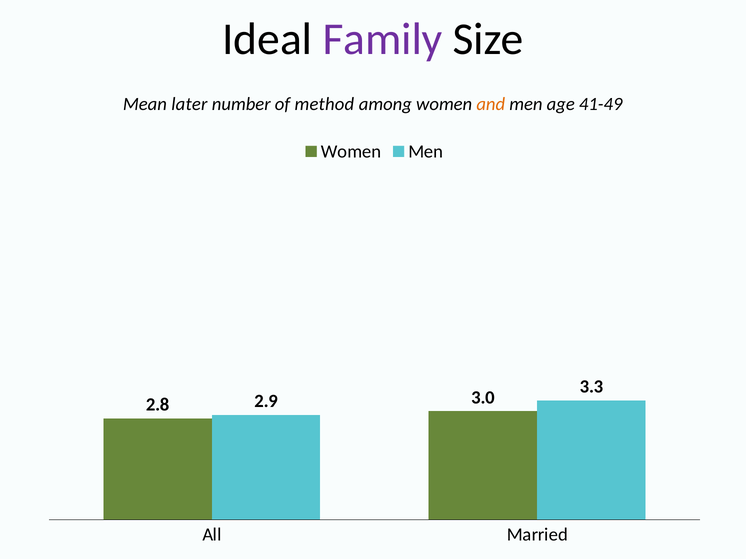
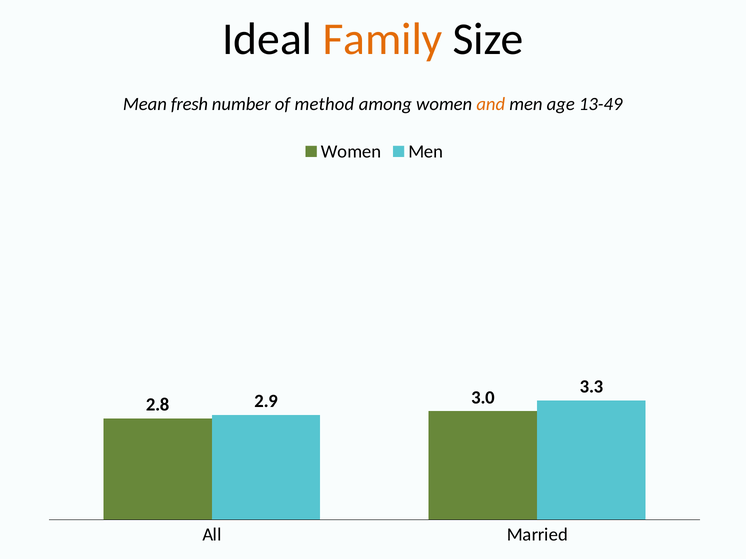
Family colour: purple -> orange (383, 39)
later: later -> fresh (190, 104)
41-49: 41-49 -> 13-49 (601, 104)
